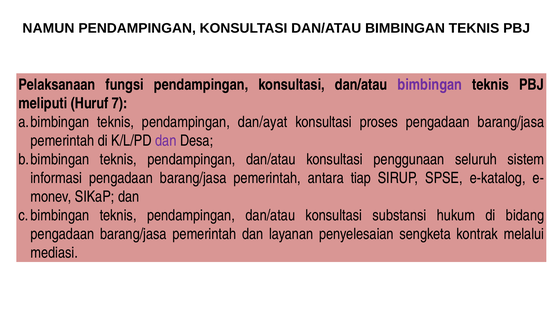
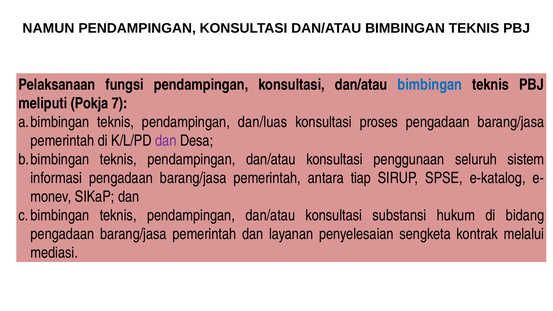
bimbingan colour: purple -> blue (430, 85)
Huruf: Huruf -> Pokja (90, 103)
dan/ayat: dan/ayat -> dan/luas (263, 122)
